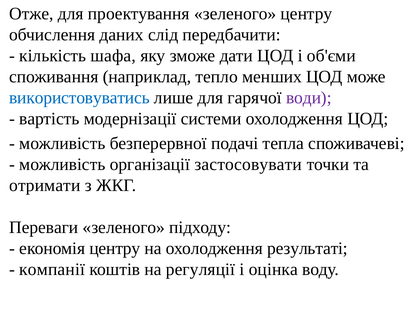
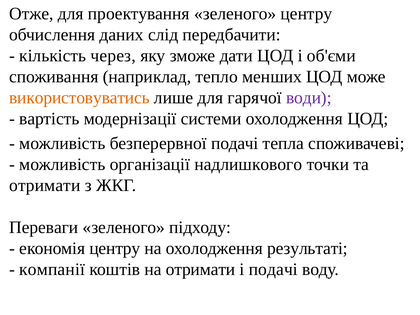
шафа: шафа -> через (113, 56)
використовуватись colour: blue -> orange (79, 98)
застосовувати: застосовувати -> надлишкового (248, 164)
на регуляції: регуляції -> отримати (201, 269)
і оцінка: оцінка -> подачі (273, 269)
